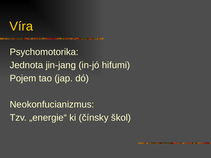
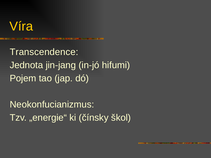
Psychomotorika: Psychomotorika -> Transcendence (44, 52)
